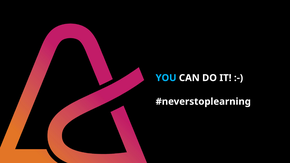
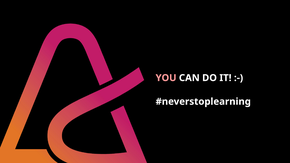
YOU colour: light blue -> pink (166, 78)
